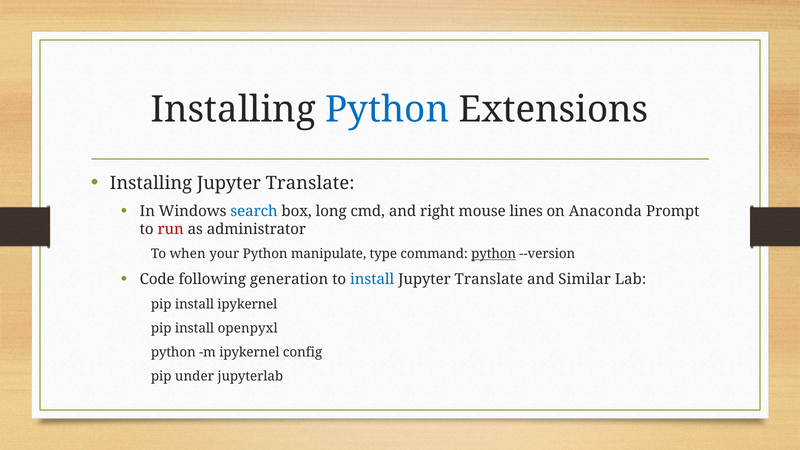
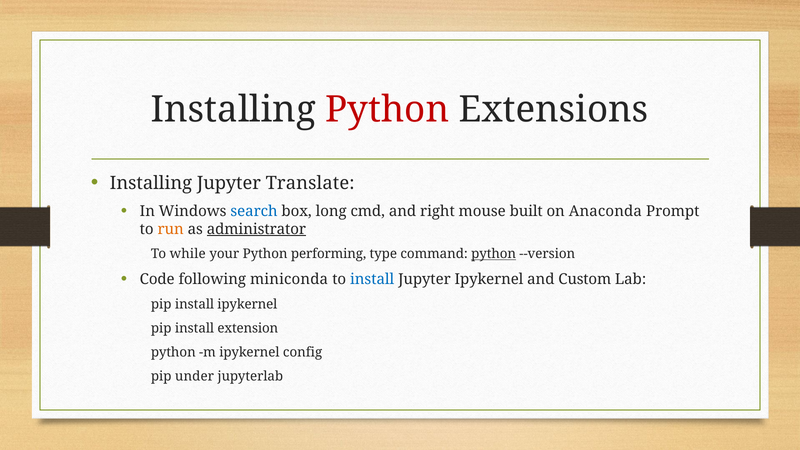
Python colour: blue -> red (387, 110)
lines: lines -> built (526, 211)
run colour: red -> orange (171, 229)
administrator underline: none -> present (256, 229)
when: when -> while (188, 254)
manipulate: manipulate -> performing (329, 254)
generation: generation -> miniconda (289, 280)
Translate: Translate -> Ipykernel (489, 280)
Similar: Similar -> Custom (585, 280)
openpyxl: openpyxl -> extension (248, 328)
